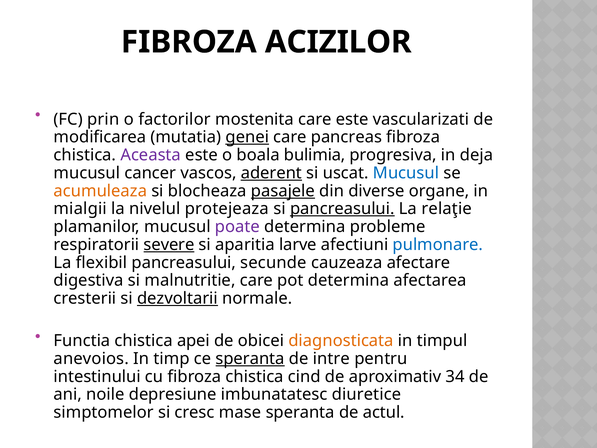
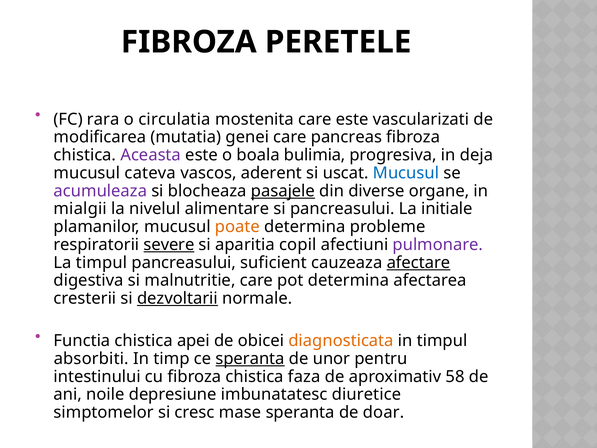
ACIZILOR: ACIZILOR -> PERETELE (338, 42)
prin: prin -> rara (103, 119)
factorilor: factorilor -> circulatia (175, 119)
genei underline: present -> none (247, 137)
cancer: cancer -> cateva (150, 173)
aderent underline: present -> none (271, 173)
acumuleaza colour: orange -> purple (100, 191)
protejeaza: protejeaza -> alimentare (227, 209)
pancreasului underline: present -> none (342, 209)
relaţie: relaţie -> initiale (447, 209)
poate colour: purple -> orange (237, 227)
larve: larve -> copil (298, 245)
pulmonare colour: blue -> purple (438, 245)
La flexibil: flexibil -> timpul (101, 262)
secunde: secunde -> suficient (274, 262)
afectare underline: none -> present (419, 262)
anevoios: anevoios -> absorbiti (91, 358)
intre: intre -> unor (331, 358)
cind: cind -> faza (304, 376)
34: 34 -> 58 (455, 376)
actul: actul -> doar (384, 412)
